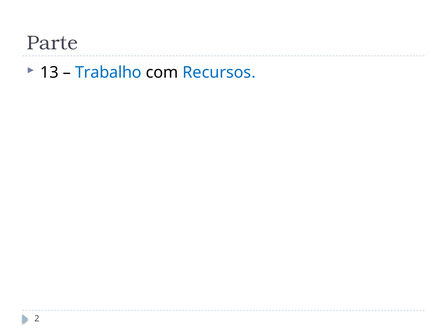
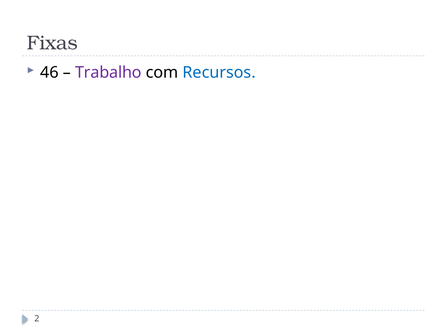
Parte: Parte -> Fixas (52, 43)
13: 13 -> 46 (49, 73)
Trabalho colour: blue -> purple (108, 73)
